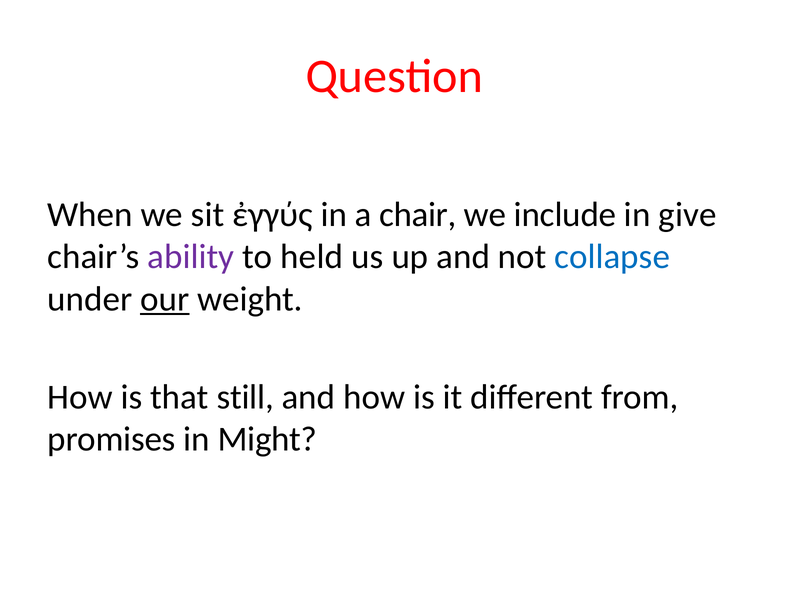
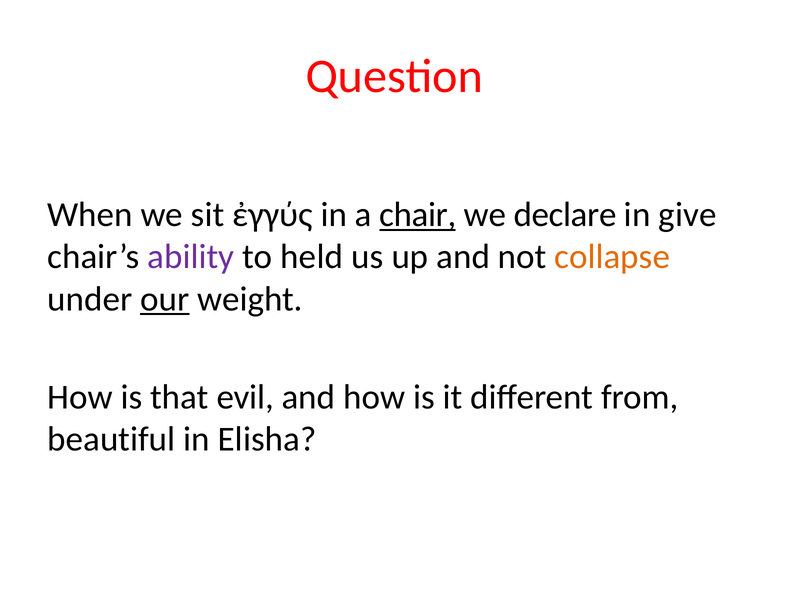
chair underline: none -> present (418, 215)
include: include -> declare (565, 215)
collapse colour: blue -> orange (612, 257)
still: still -> evil (245, 397)
promises: promises -> beautiful (111, 439)
Might: Might -> Elisha (267, 439)
